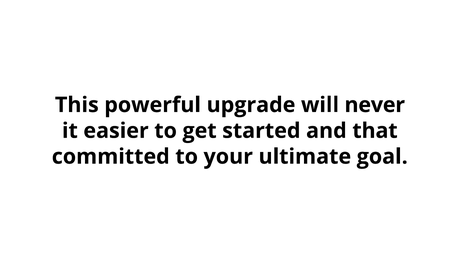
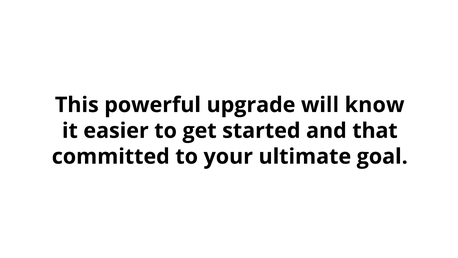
never: never -> know (375, 105)
